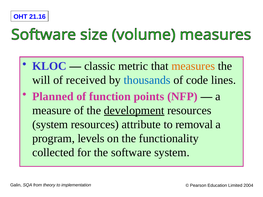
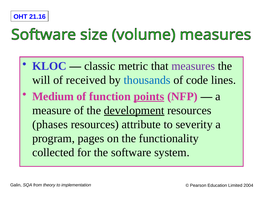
measures colour: orange -> purple (193, 66)
Planned: Planned -> Medium (53, 97)
points underline: none -> present (149, 97)
system: system -> phases (50, 125)
removal: removal -> severity (194, 125)
levels: levels -> pages (91, 139)
